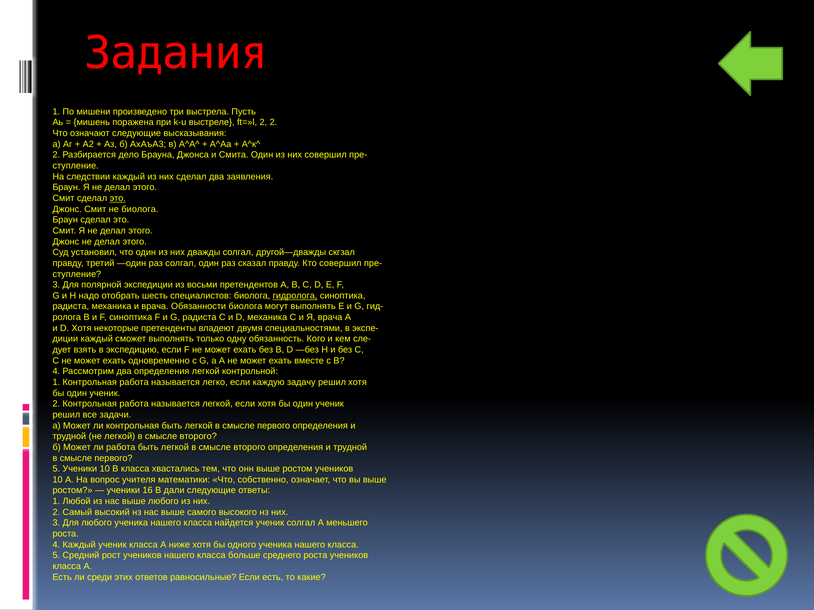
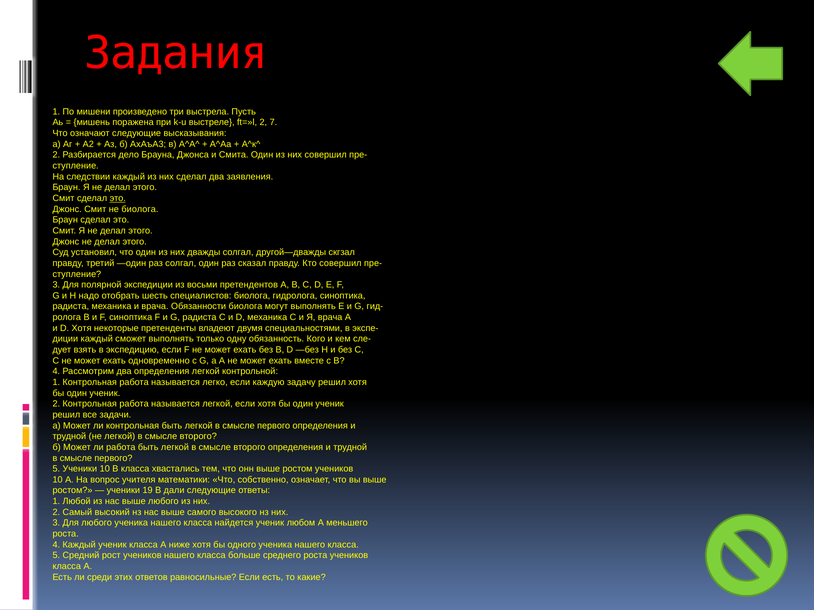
2 2: 2 -> 7 (273, 123)
гидролога underline: present -> none (295, 296)
16: 16 -> 19 (148, 491)
ученик солгал: солгал -> любом (301, 523)
